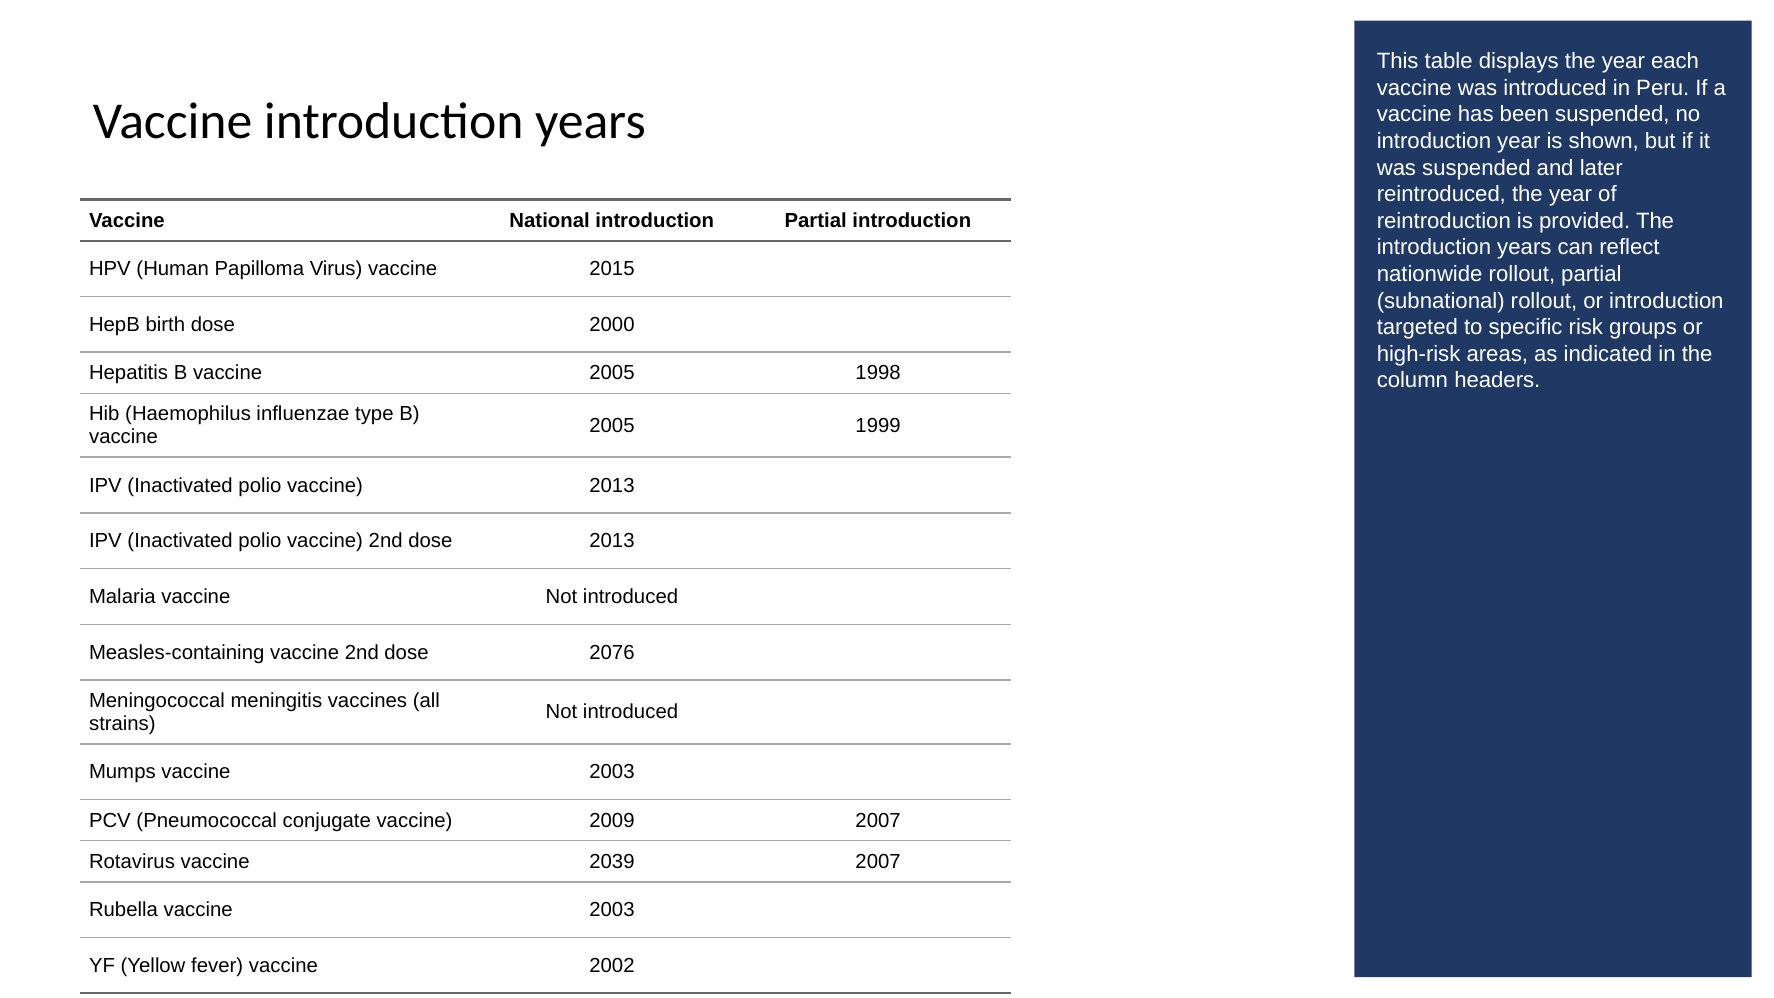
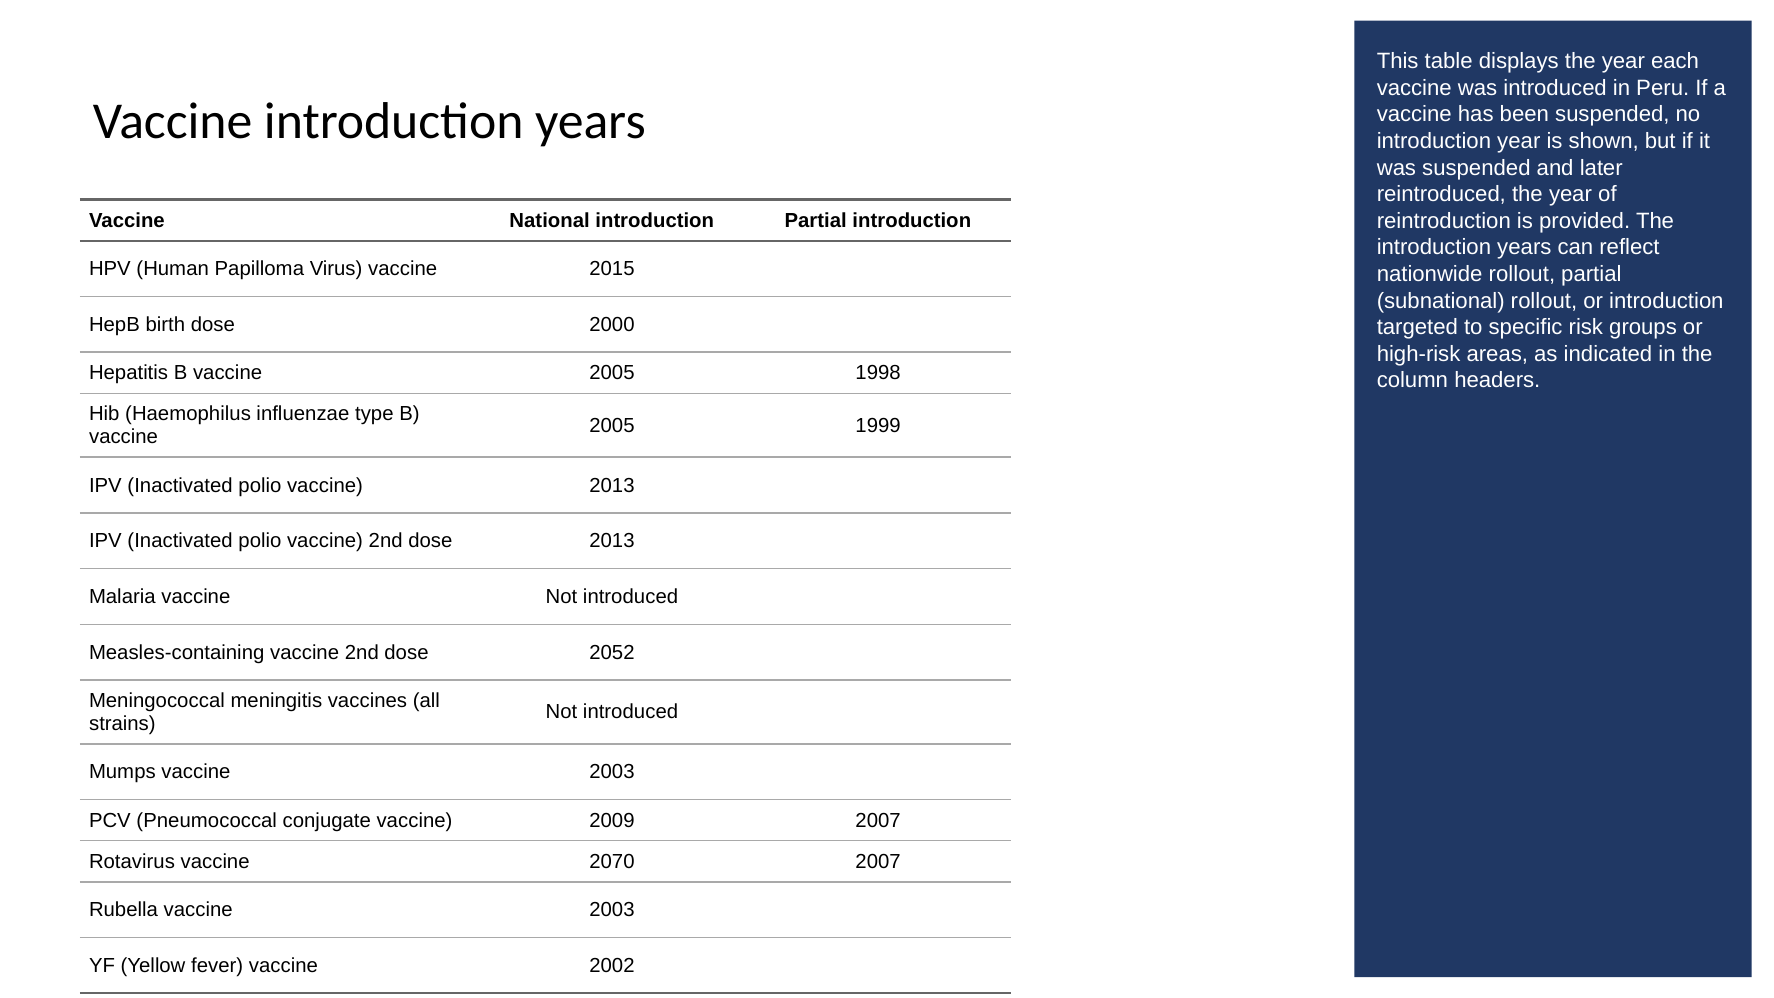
2076: 2076 -> 2052 (612, 652)
2039: 2039 -> 2070 (612, 861)
